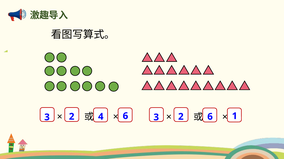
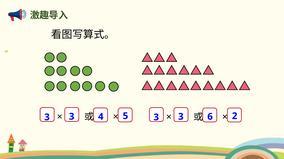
2: 2 -> 3 (72, 117)
4 6: 6 -> 5 (125, 116)
2: 2 -> 3 (181, 117)
1: 1 -> 2 (235, 117)
